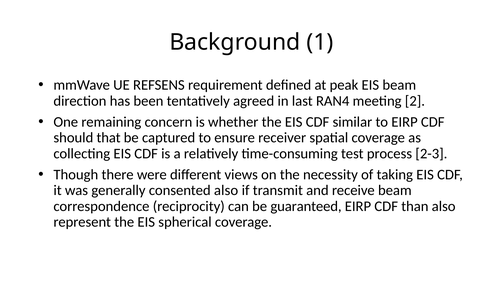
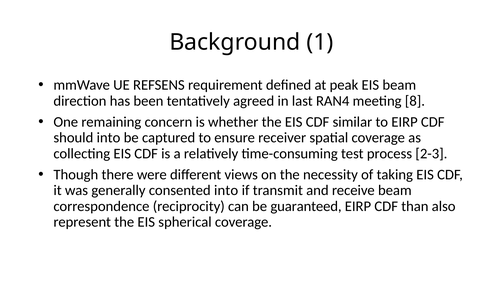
2: 2 -> 8 (415, 101)
should that: that -> into (108, 138)
consented also: also -> into (226, 190)
